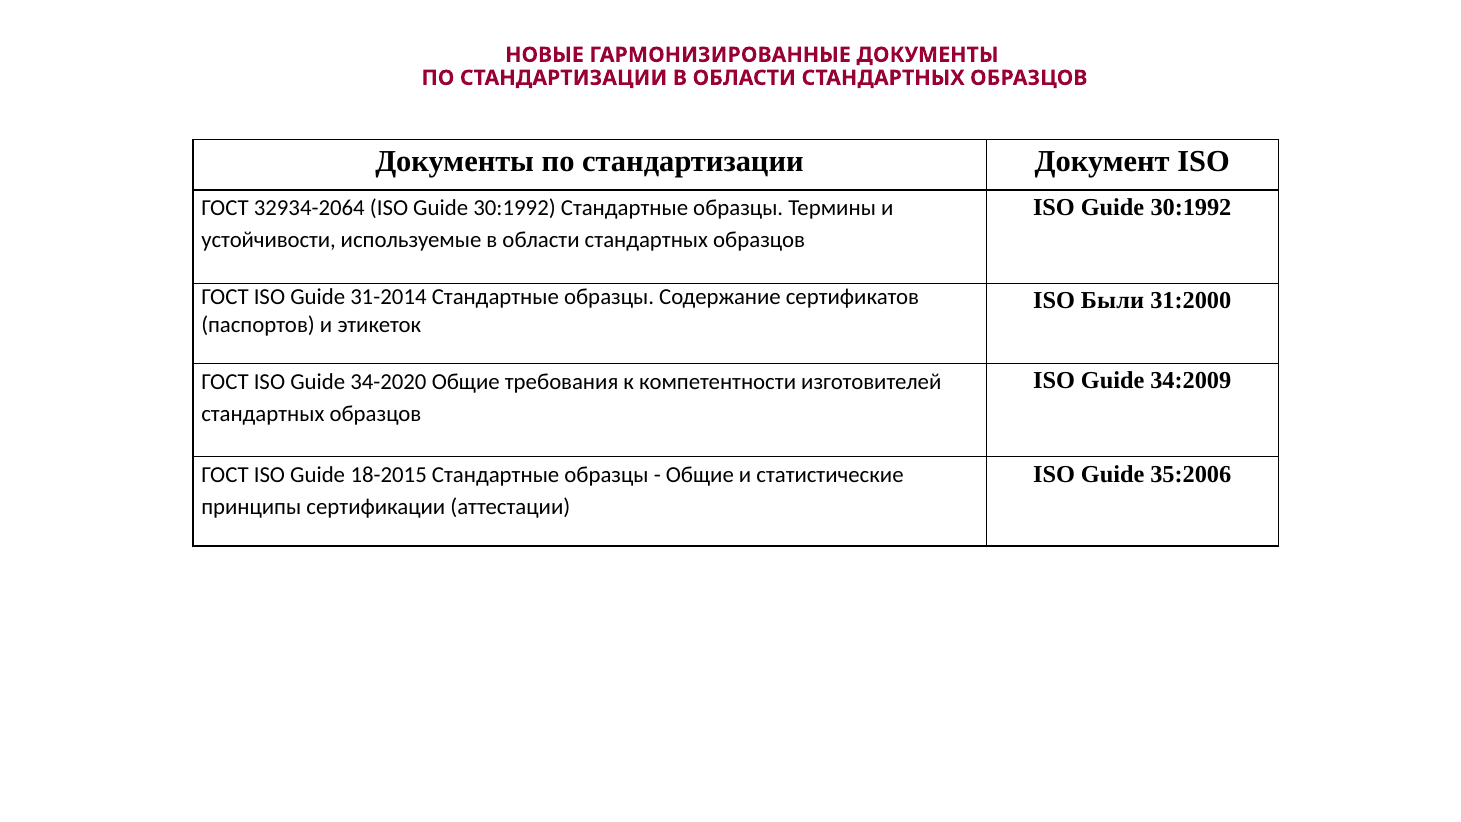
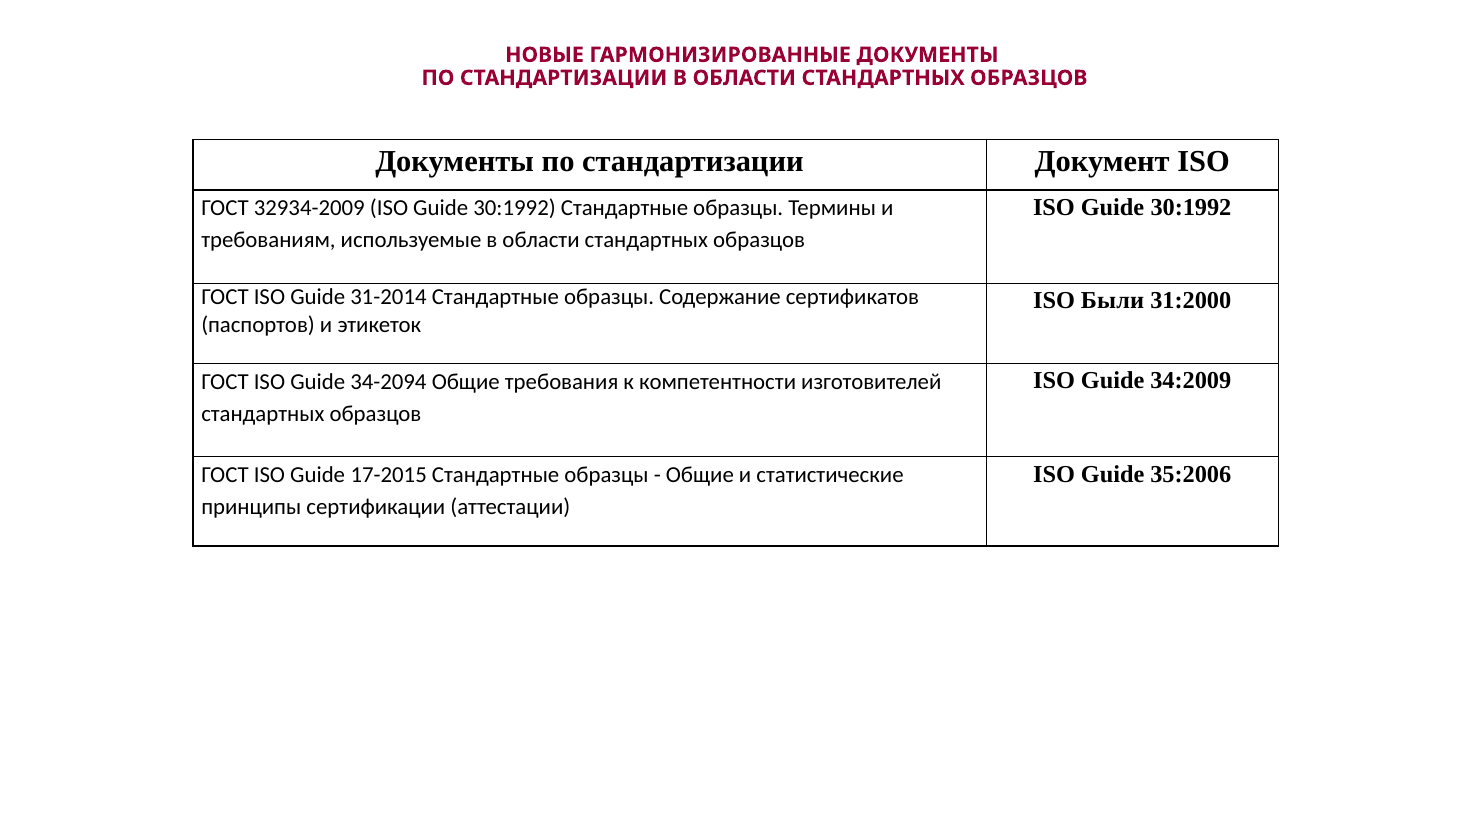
32934-2064: 32934-2064 -> 32934-2009 (309, 208)
устойчивости: устойчивости -> требованиям (268, 240)
34-2020: 34-2020 -> 34-2094 (388, 381)
18-2015: 18-2015 -> 17-2015 (389, 475)
